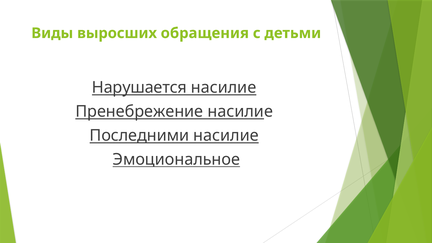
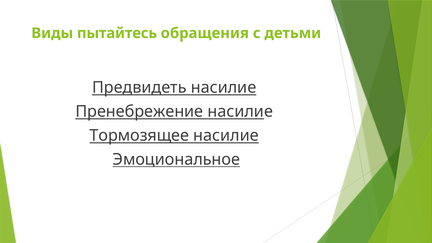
выросших: выросших -> пытайтесь (117, 33)
Нарушается: Нарушается -> Предвидеть (139, 88)
Последними: Последними -> Тормозящее (139, 135)
